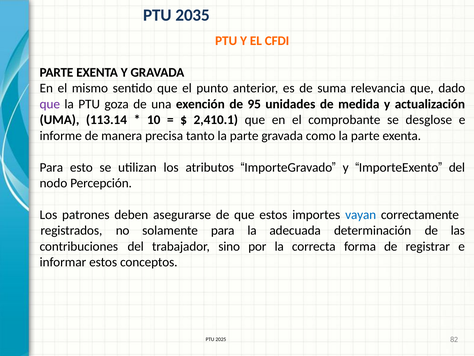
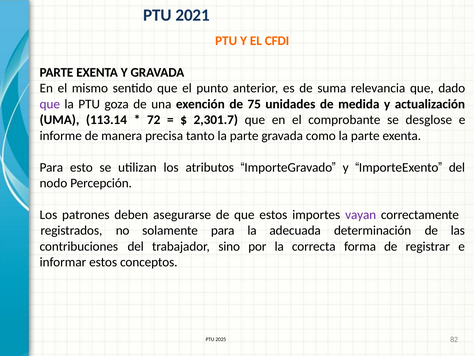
2035: 2035 -> 2021 (193, 15)
95: 95 -> 75 (254, 104)
10: 10 -> 72 (154, 120)
2,410.1: 2,410.1 -> 2,301.7 (216, 120)
vayan colour: blue -> purple (361, 215)
